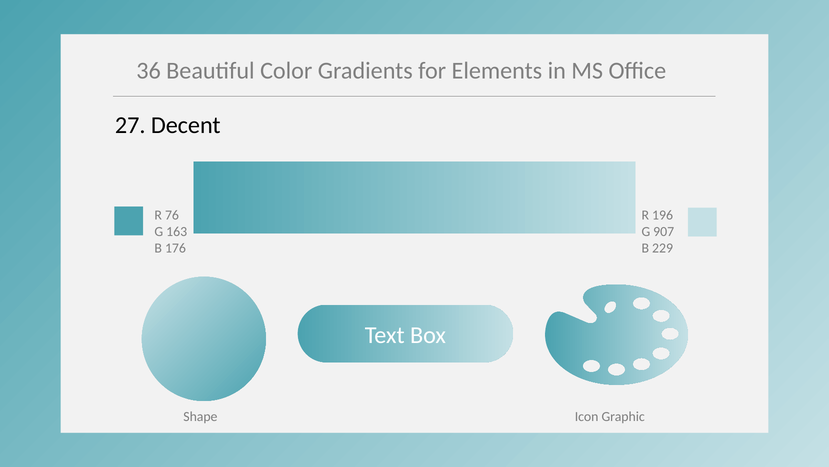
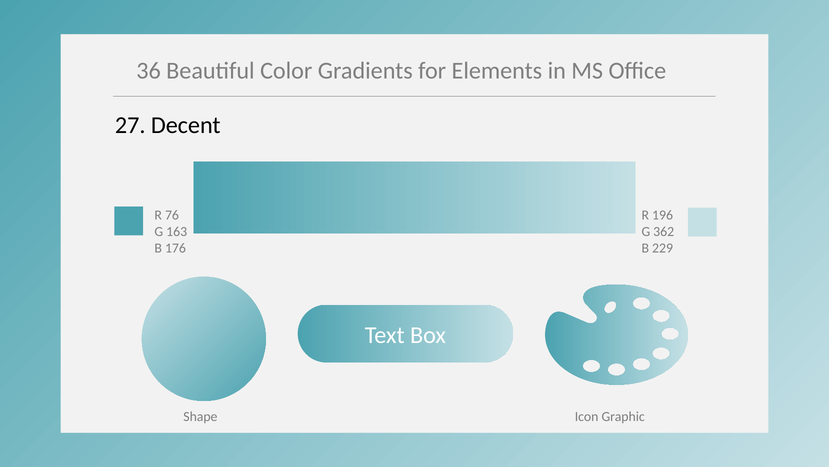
907: 907 -> 362 (664, 231)
